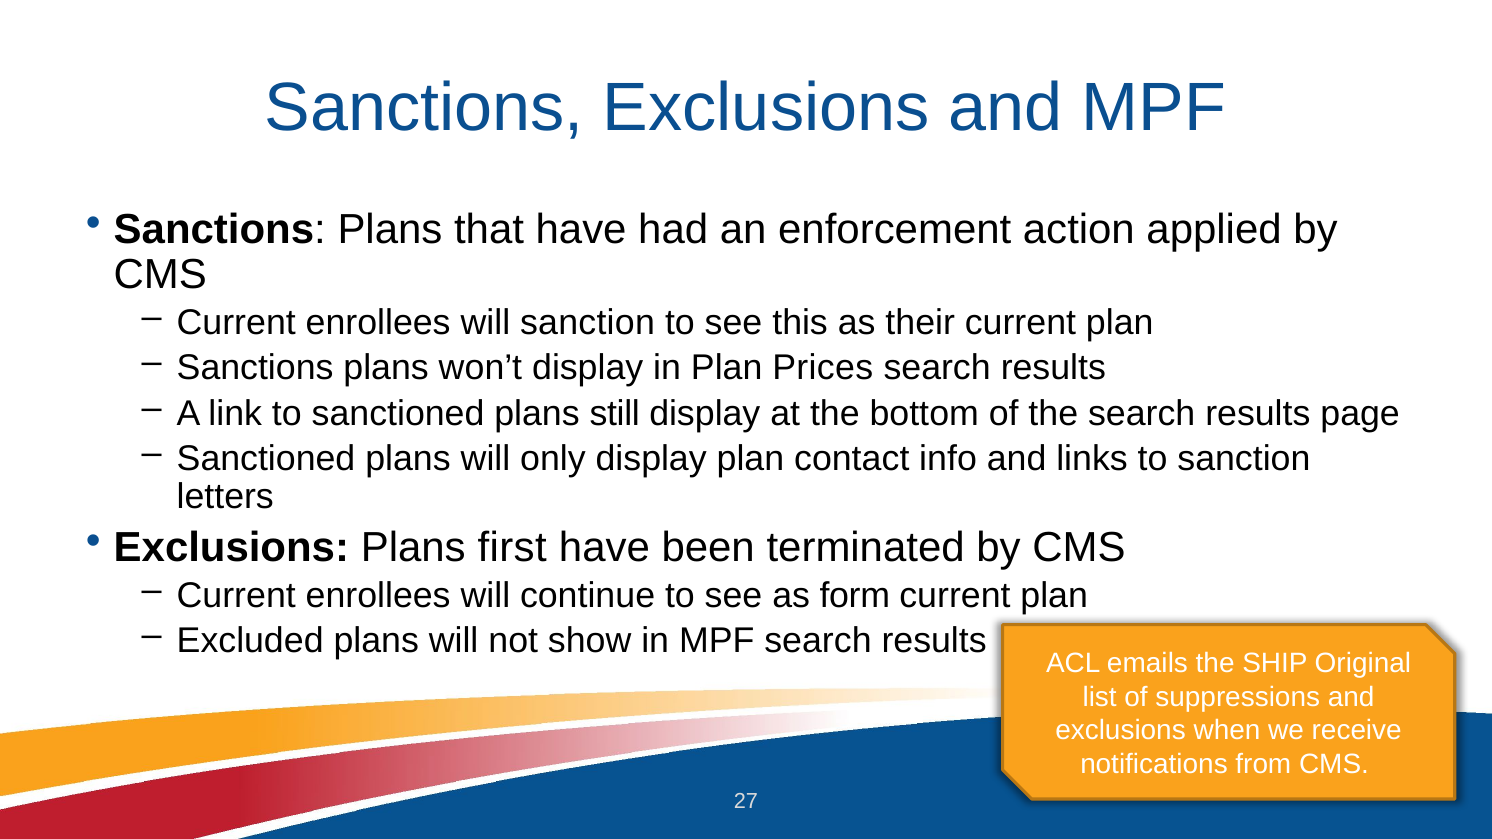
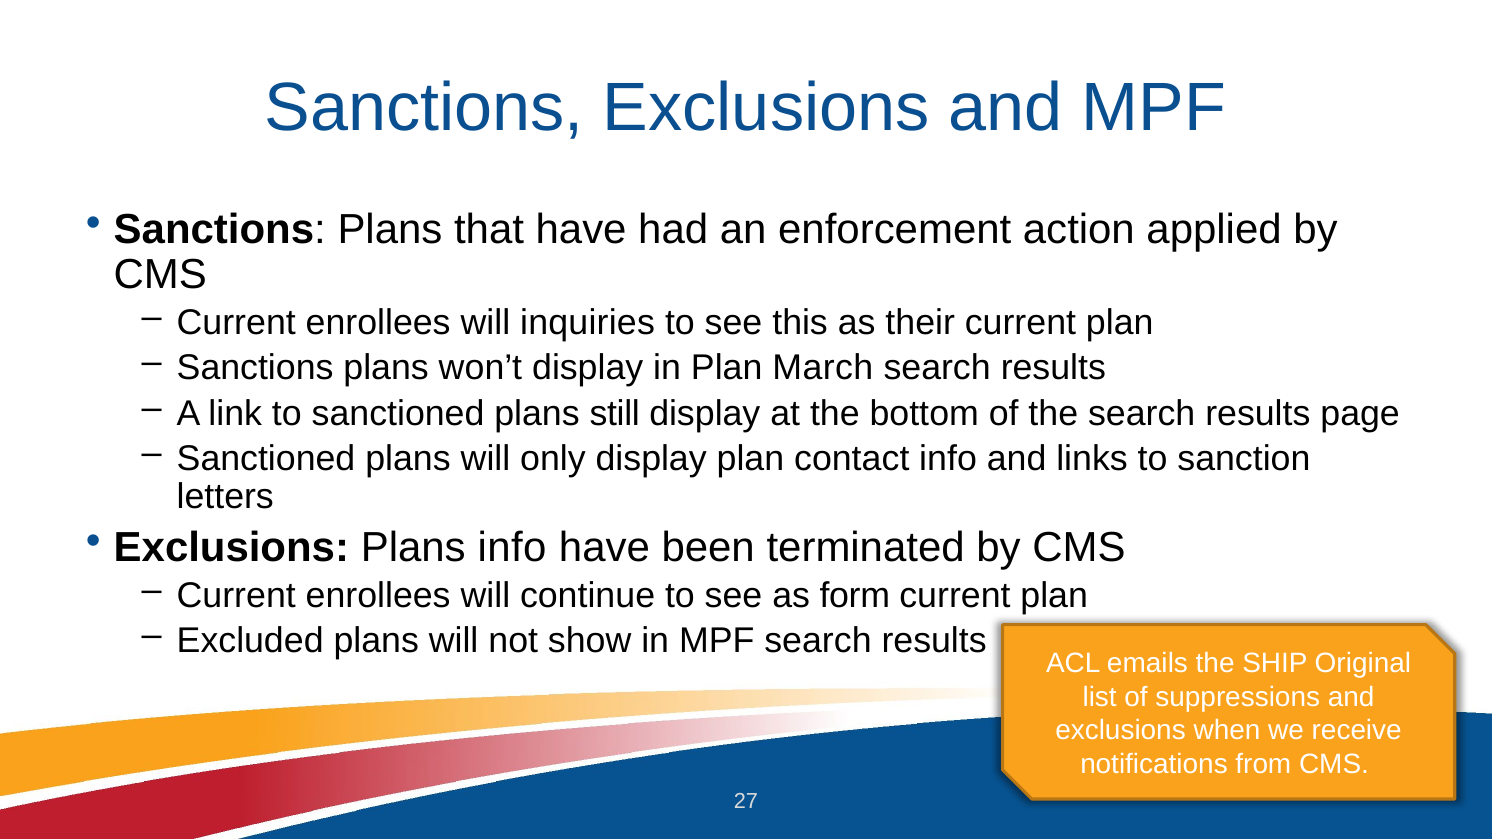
will sanction: sanction -> inquiries (588, 323)
Prices: Prices -> March (823, 368)
Plans first: first -> info (512, 548)
